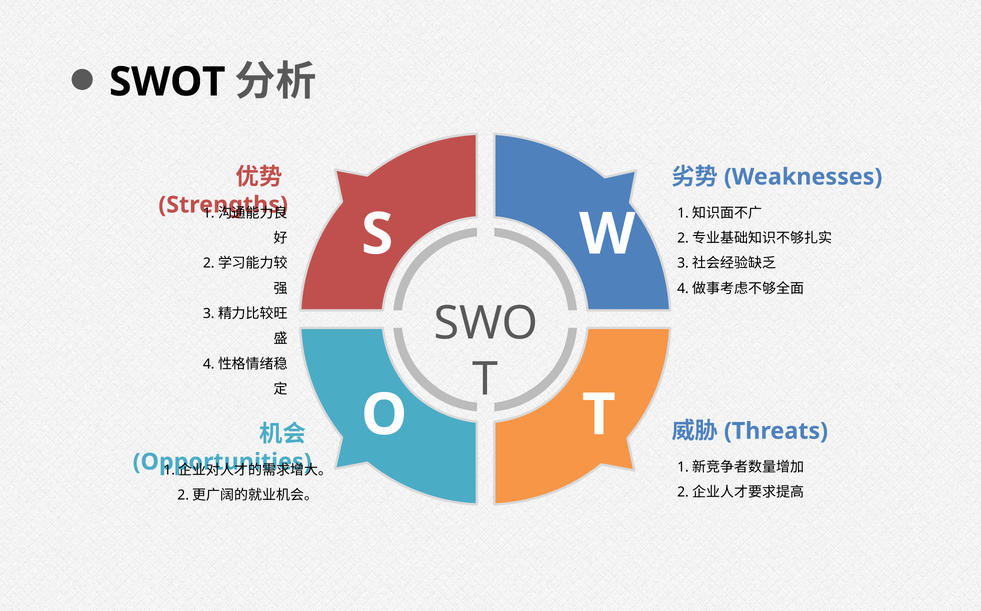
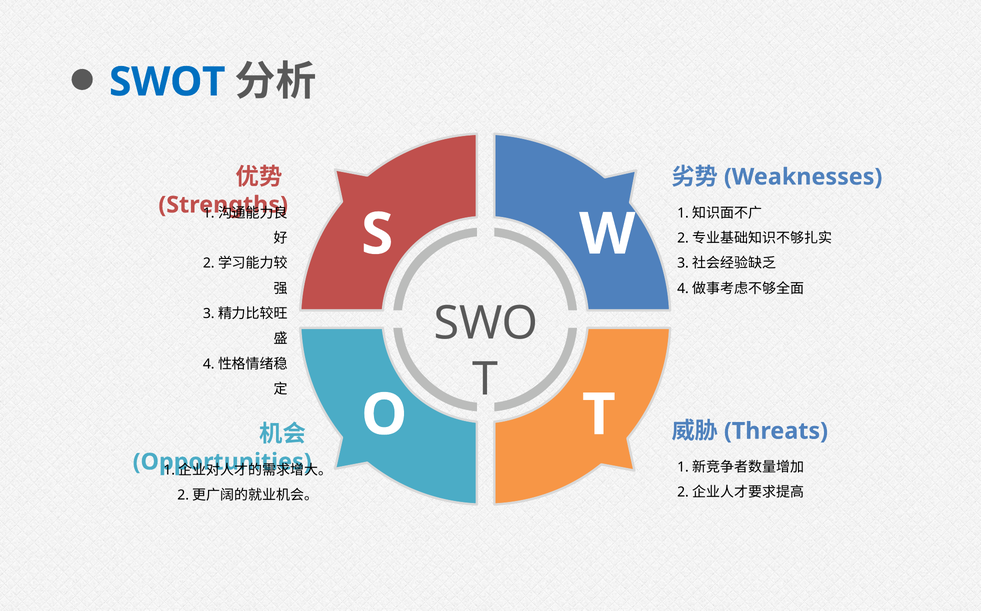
SWOT colour: black -> blue (167, 82)
